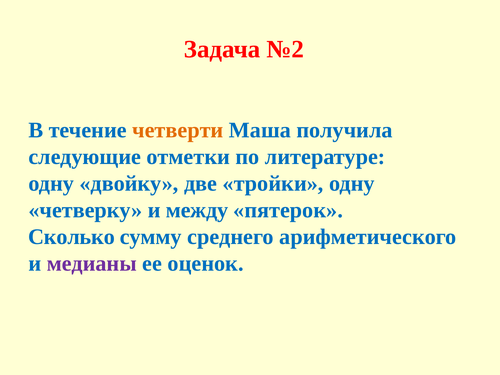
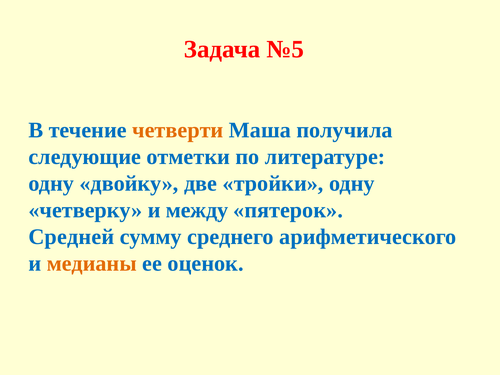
№2: №2 -> №5 (285, 49)
Сколько: Сколько -> Средней (71, 237)
медианы colour: purple -> orange (92, 263)
